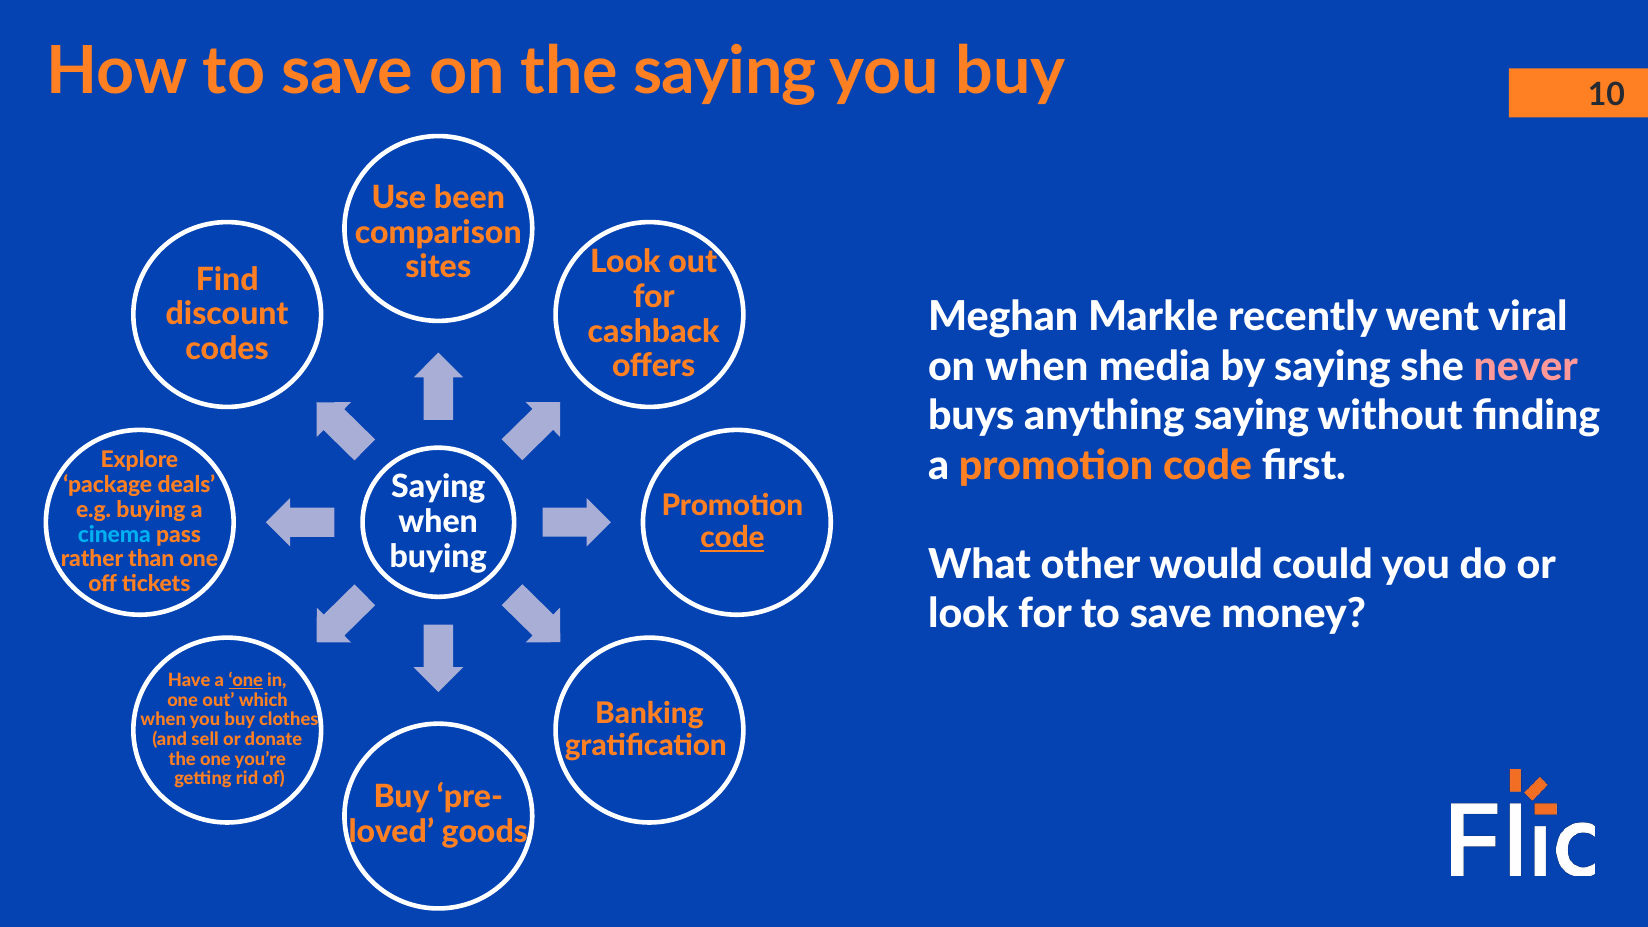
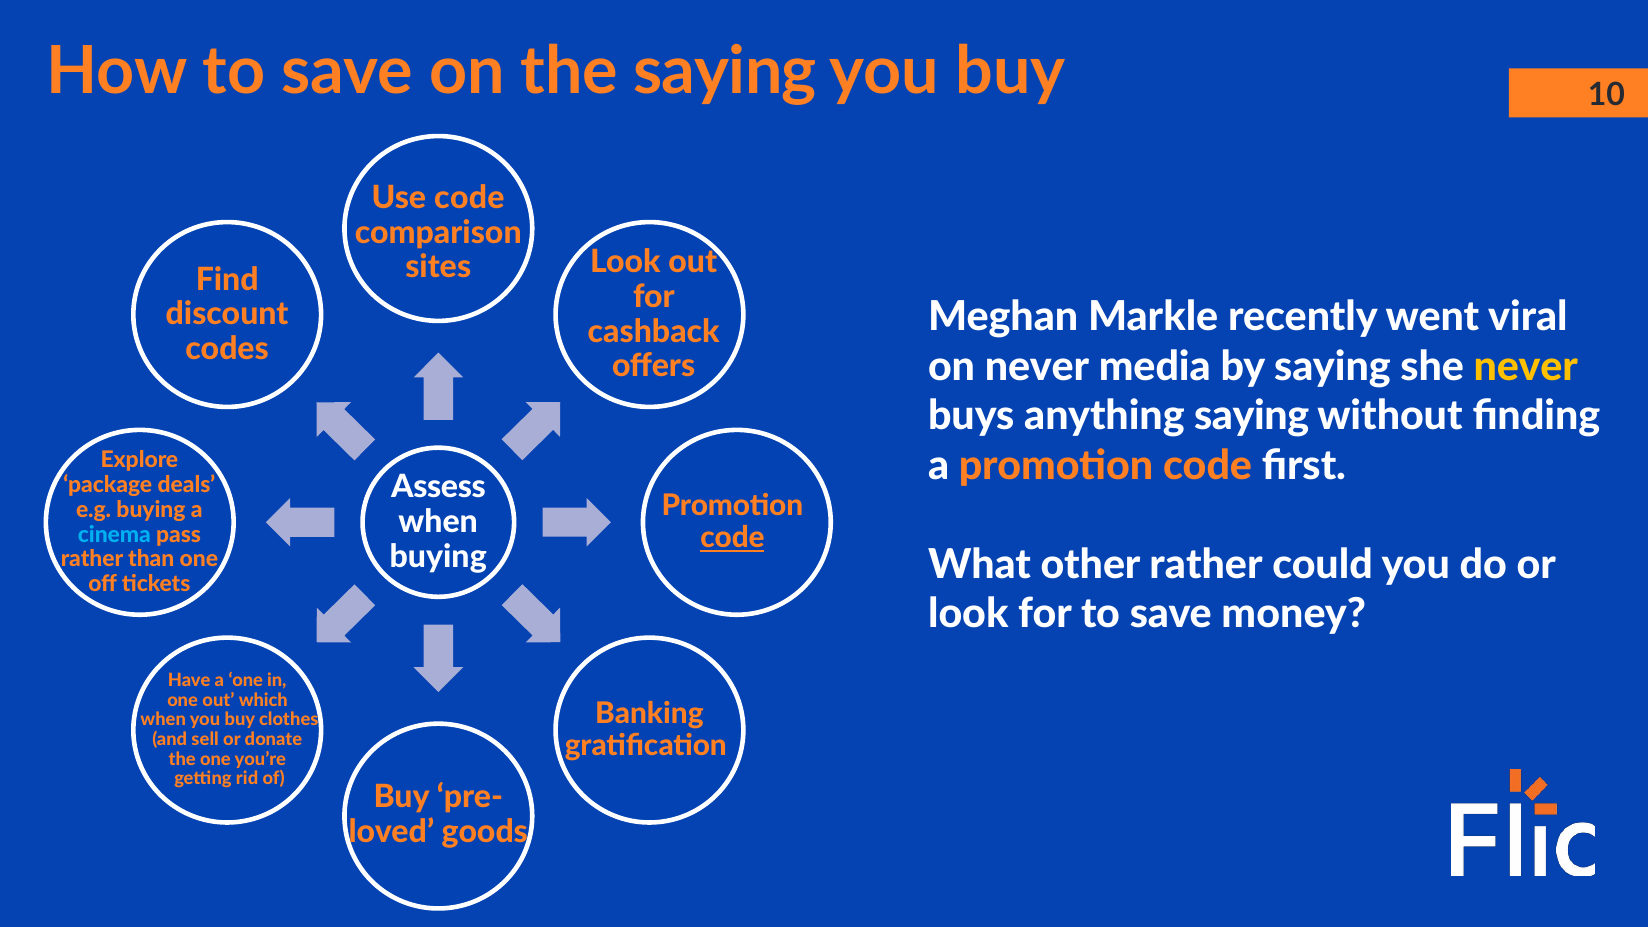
Use been: been -> code (469, 198)
on when: when -> never (1037, 367)
never colour: pink -> yellow (1526, 367)
Saying: Saying -> Assess (438, 487)
other would: would -> rather (1206, 565)
one underline: present -> none (246, 680)
